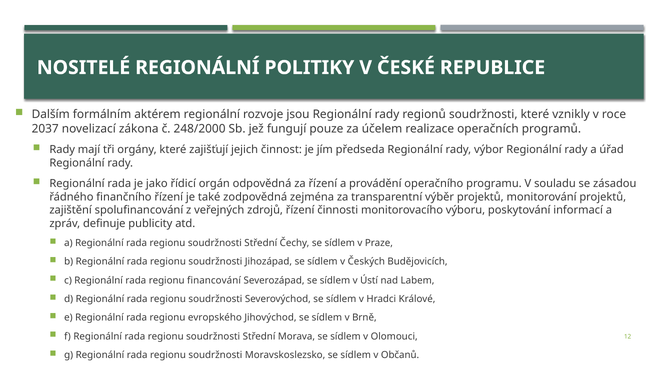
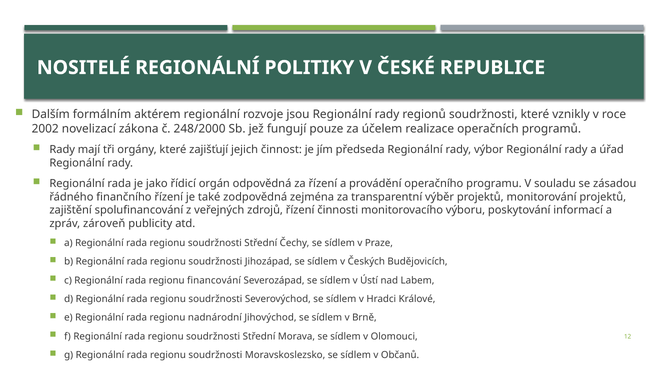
2037: 2037 -> 2002 (45, 129)
definuje: definuje -> zároveň (104, 223)
evropského: evropského -> nadnárodní (215, 318)
